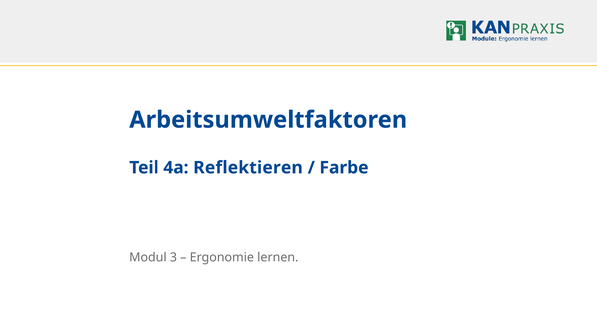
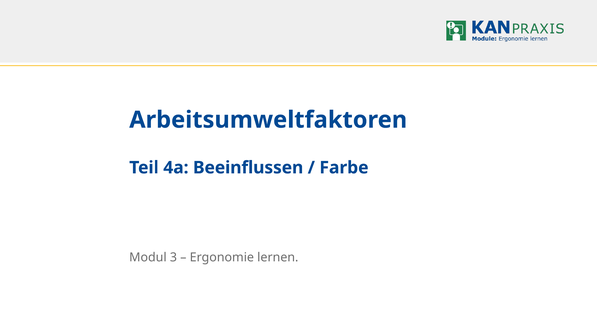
Reflektieren: Reflektieren -> Beeinflussen (248, 168)
